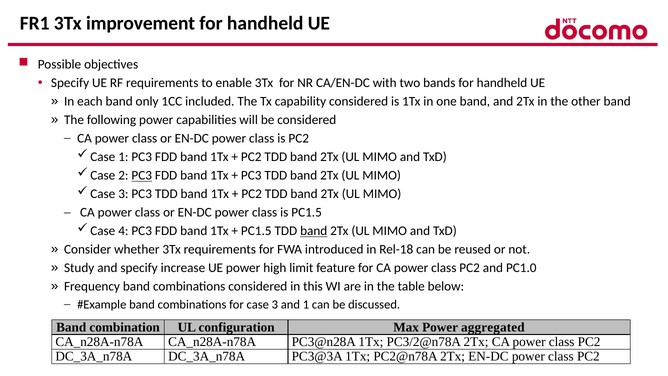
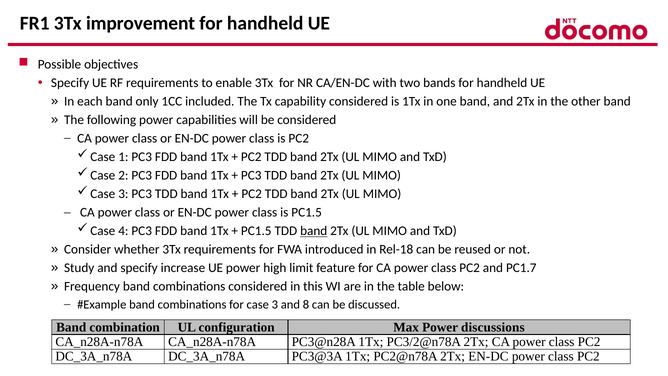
PC3 underline: present -> none (142, 175)
PC1.0: PC1.0 -> PC1.7 (521, 268)
and 1: 1 -> 8 (306, 304)
aggregated: aggregated -> discussions (493, 327)
